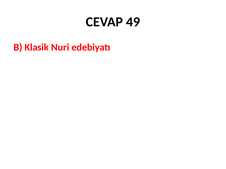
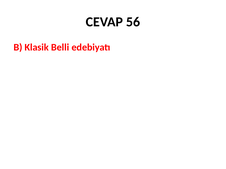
49: 49 -> 56 (133, 22)
Nuri: Nuri -> Belli (60, 47)
